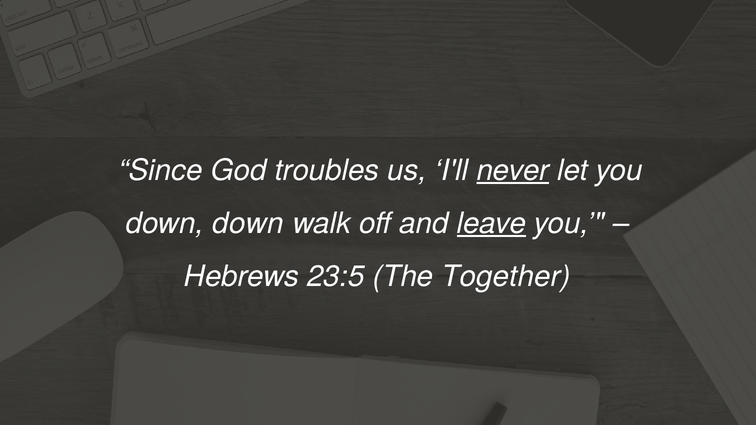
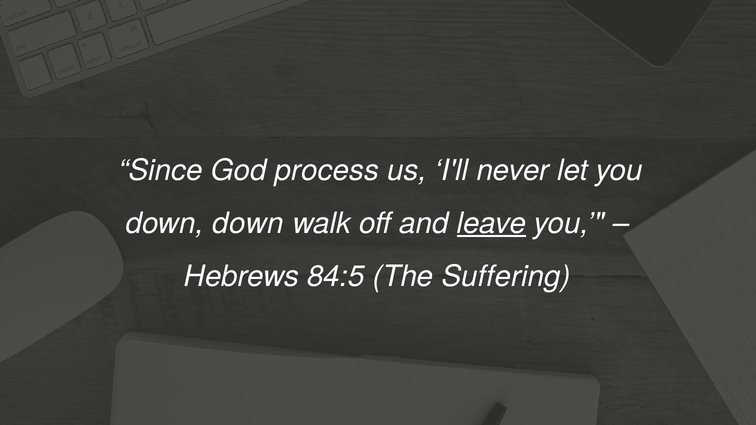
troubles: troubles -> process (327, 170)
never underline: present -> none (513, 170)
23:5: 23:5 -> 84:5 (336, 277)
Together: Together -> Suffering (506, 277)
